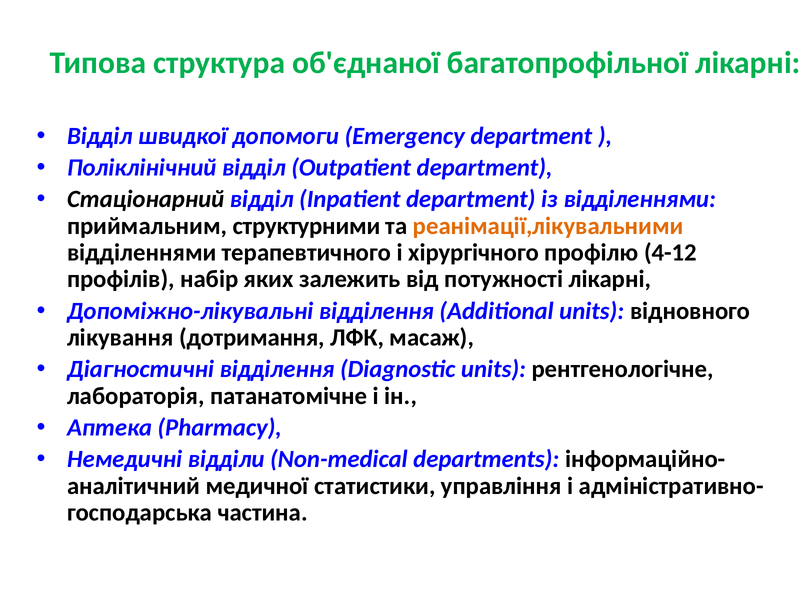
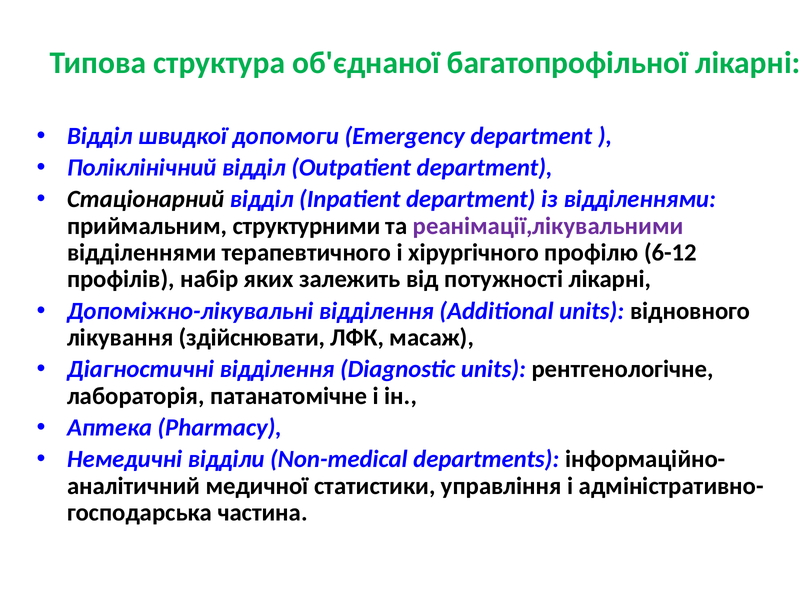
реанімації,лікувальними colour: orange -> purple (548, 226)
4-12: 4-12 -> 6-12 (670, 253)
дотримання: дотримання -> здійснювати (252, 338)
